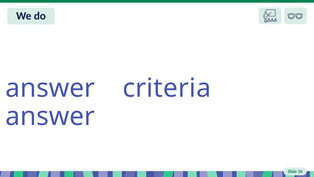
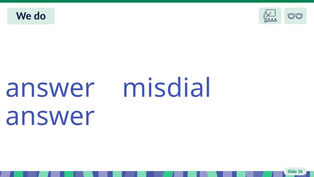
criteria: criteria -> misdial (167, 88)
